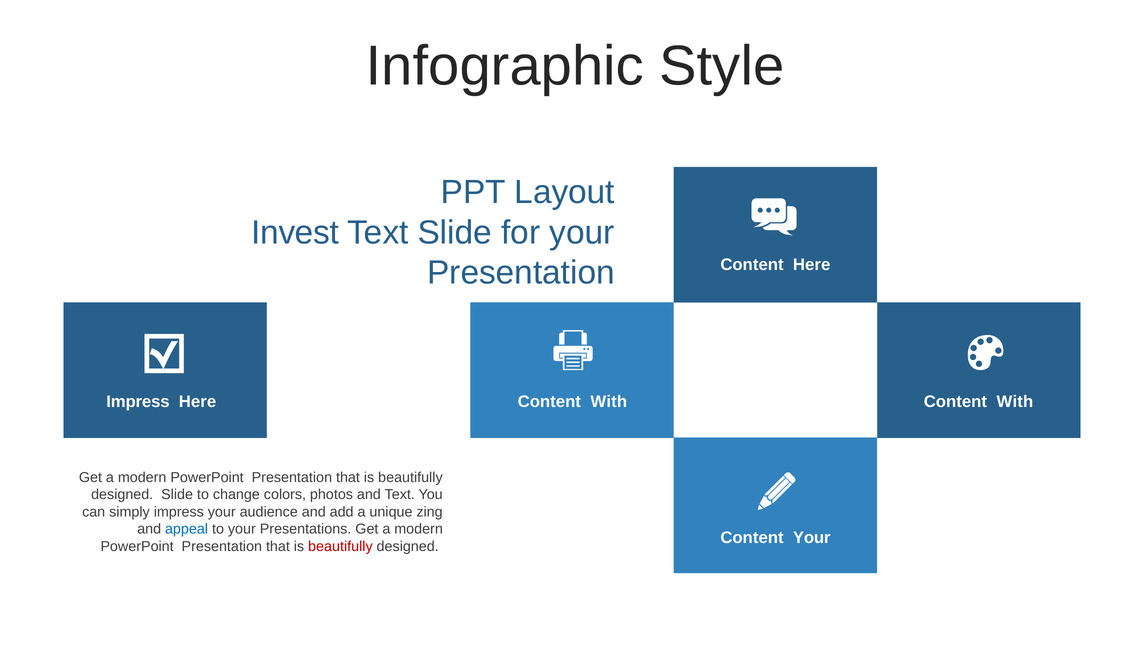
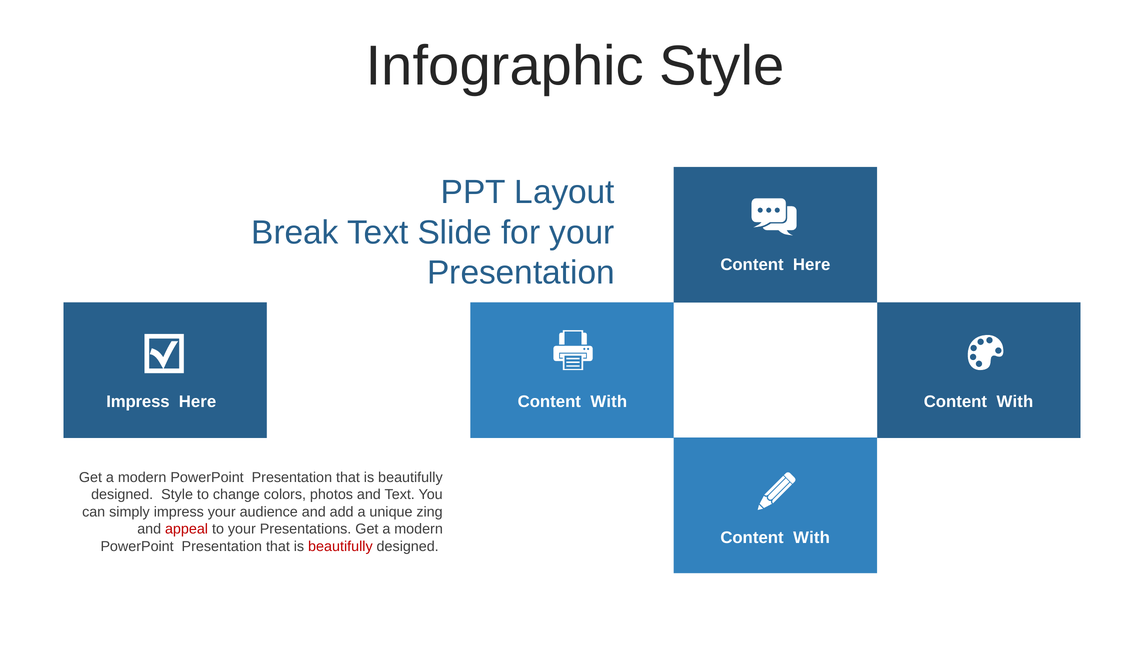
Invest: Invest -> Break (295, 232)
designed Slide: Slide -> Style (177, 494)
appeal colour: blue -> red (187, 529)
Your: Your -> With (812, 538)
